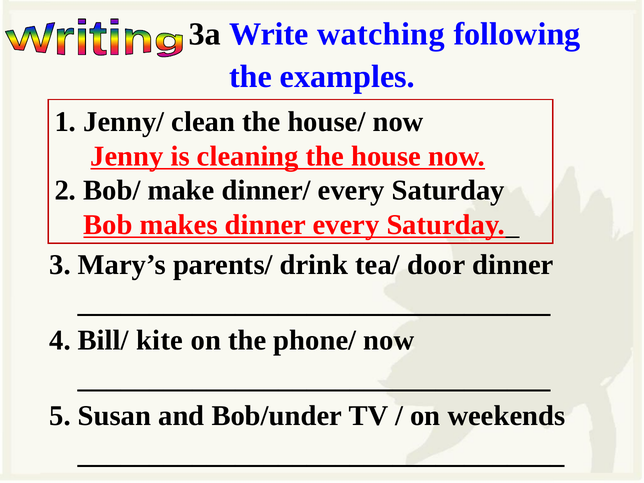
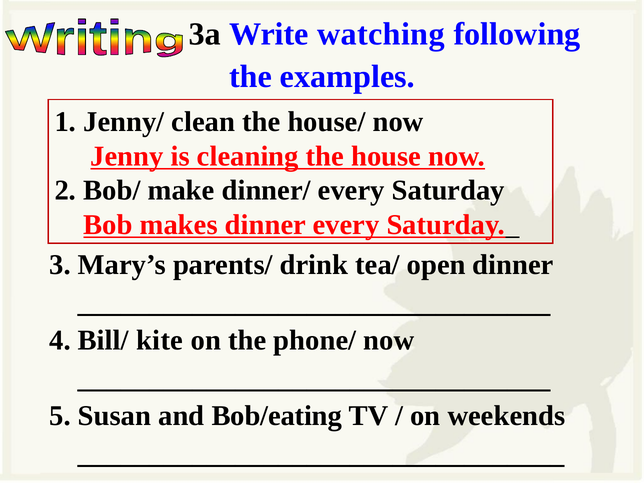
door: door -> open (436, 265)
Bob/under: Bob/under -> Bob/eating (277, 416)
